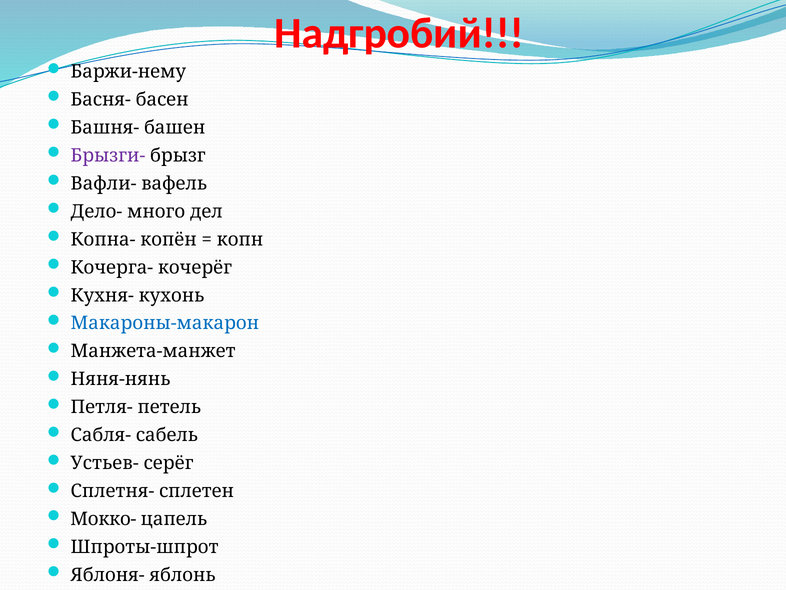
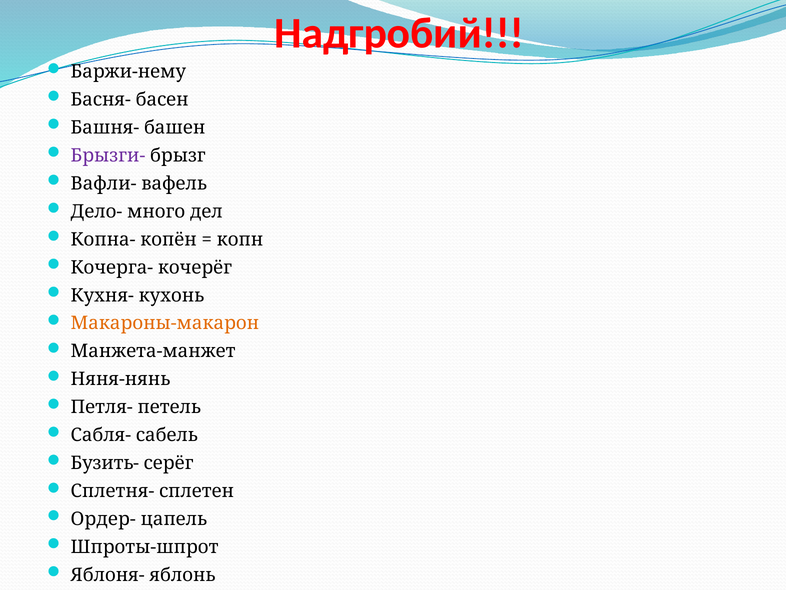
Макароны-макарон colour: blue -> orange (165, 323)
Устьев-: Устьев- -> Бузить- (105, 463)
Мокко-: Мокко- -> Ордер- (103, 519)
